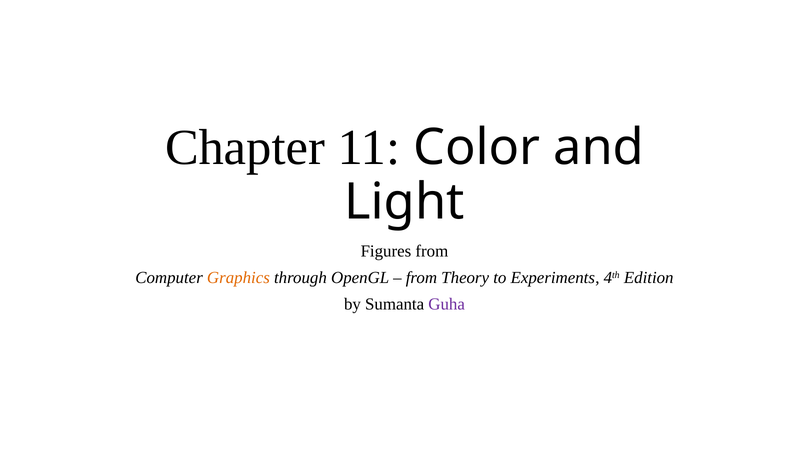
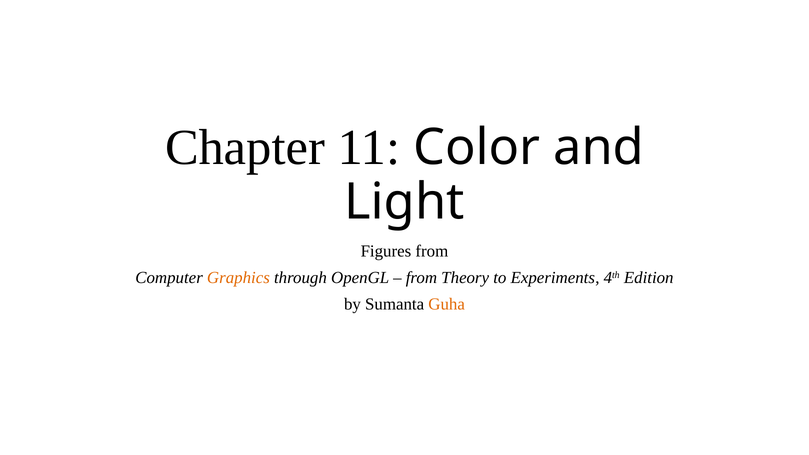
Guha colour: purple -> orange (447, 304)
